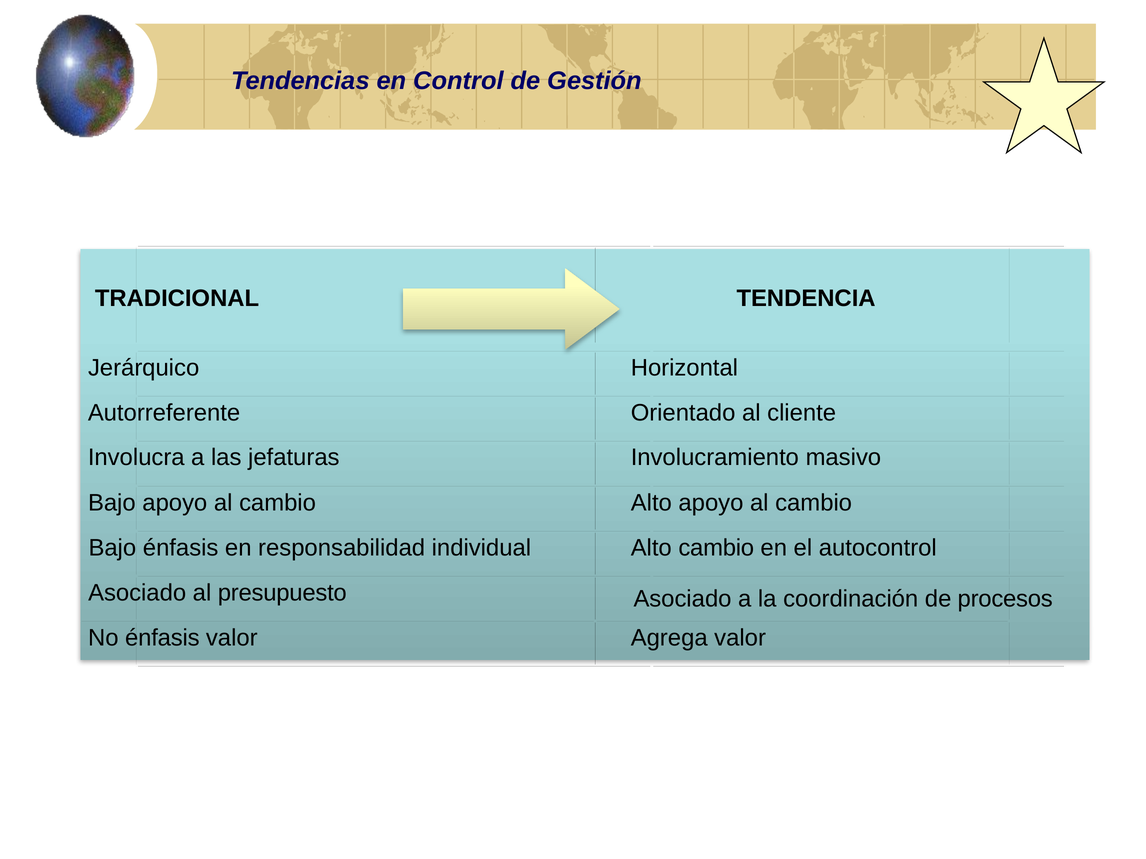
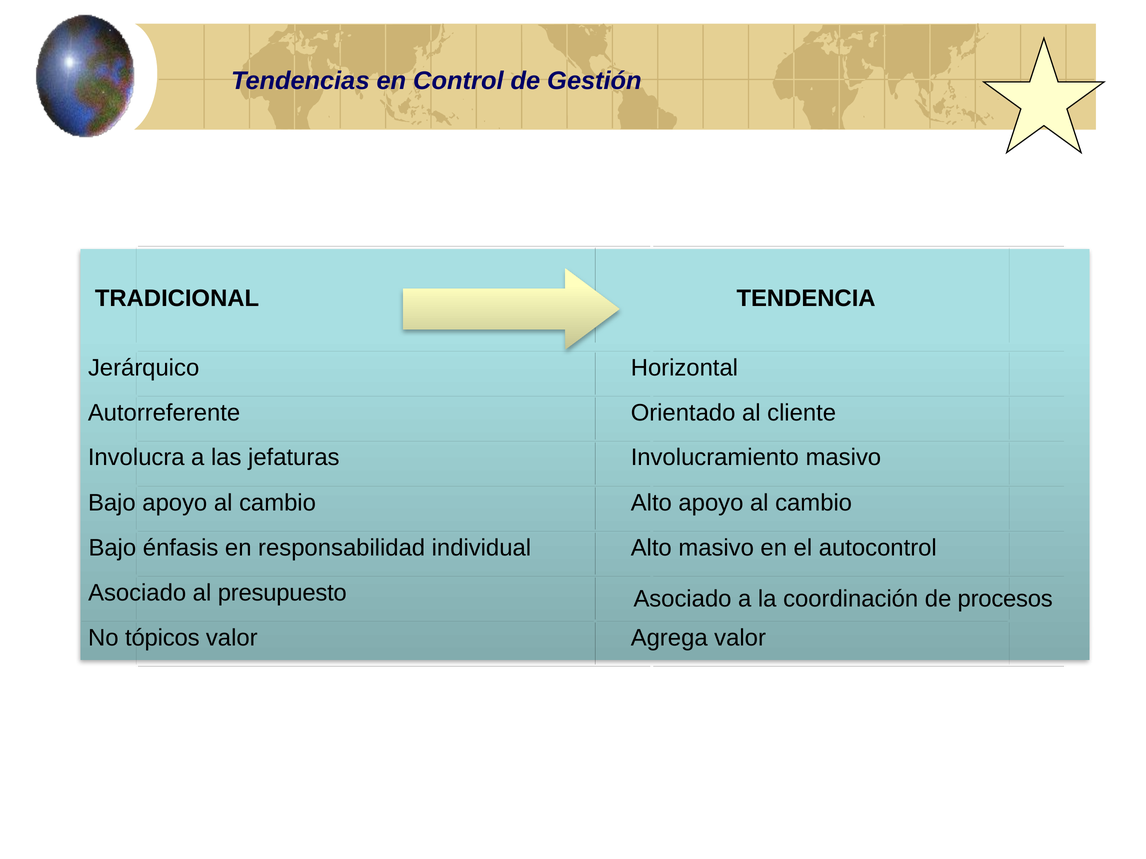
Alto cambio: cambio -> masivo (716, 548)
No énfasis: énfasis -> tópicos (162, 638)
